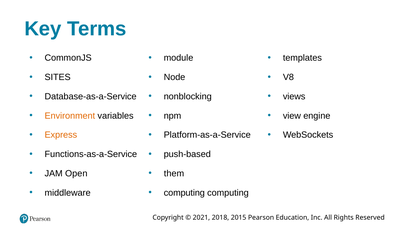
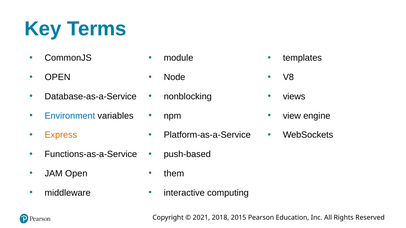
SITES: SITES -> OPEN (58, 77)
Environment colour: orange -> blue (70, 116)
computing: computing -> interactive (184, 193)
